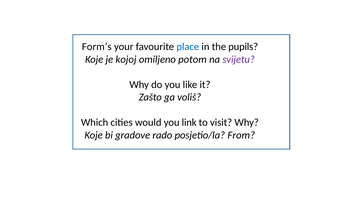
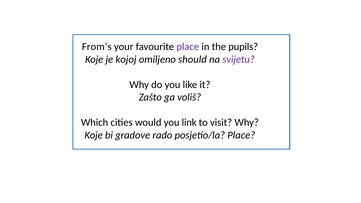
Form’s: Form’s -> From’s (97, 47)
place colour: blue -> purple (188, 47)
potom: potom -> should (192, 59)
posjetio/la From: From -> Place (241, 135)
